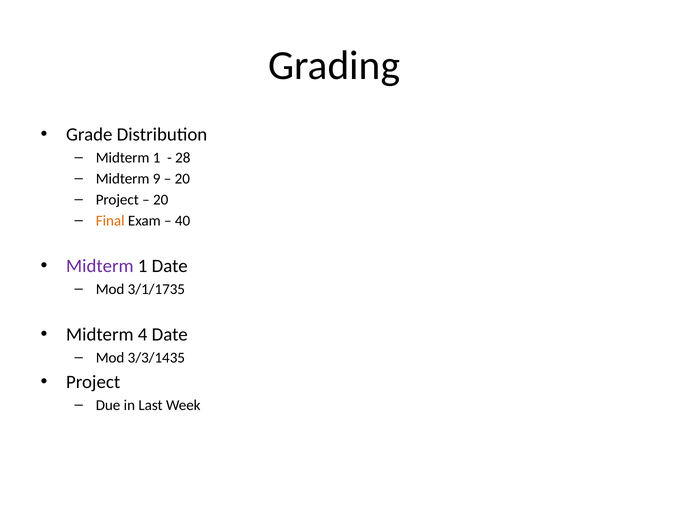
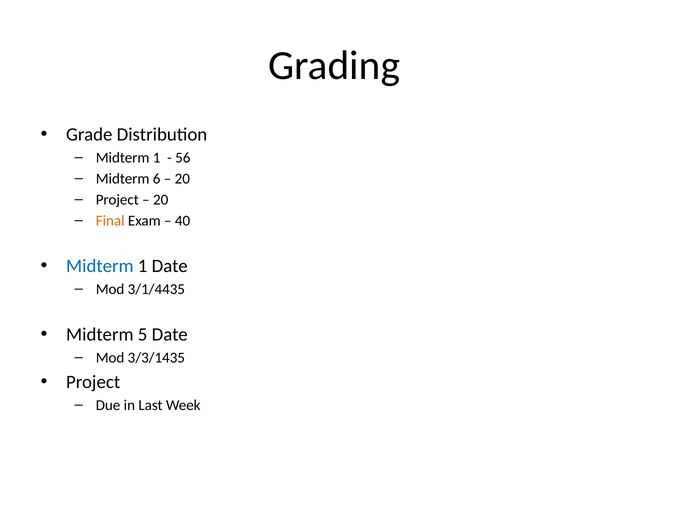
28: 28 -> 56 (183, 158)
9: 9 -> 6 (157, 179)
Midterm colour: purple -> blue (100, 266)
3/1/1735: 3/1/1735 -> 3/1/4435 (156, 289)
4: 4 -> 5 (143, 335)
